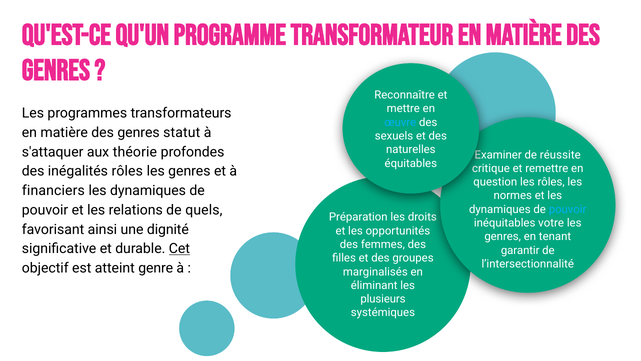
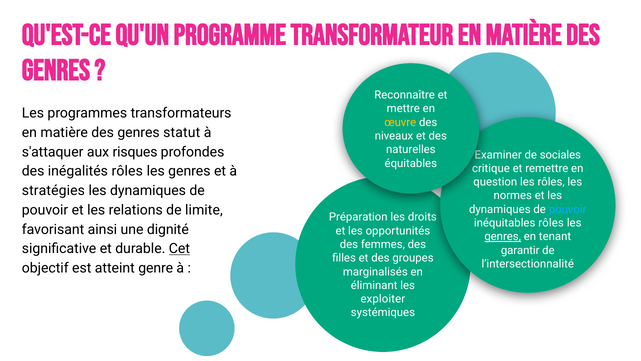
œuvre colour: light blue -> yellow (400, 122)
sexuels: sexuels -> niveaux (394, 136)
théorie: théorie -> risques (135, 152)
réussite: réussite -> sociales (560, 155)
financiers: financiers -> stratégies (53, 190)
quels: quels -> limite (204, 210)
inéquitables votre: votre -> rôles (551, 223)
genres underline: none -> present (503, 236)
plusieurs: plusieurs -> exploiter (383, 299)
